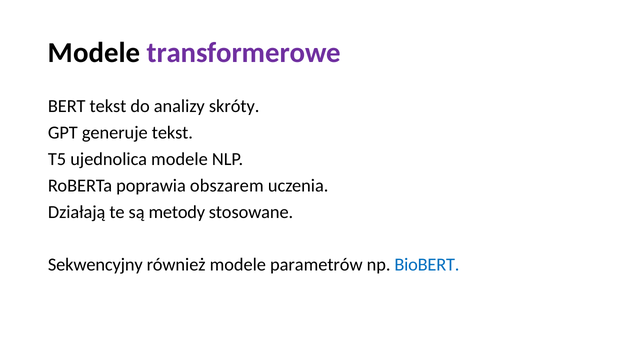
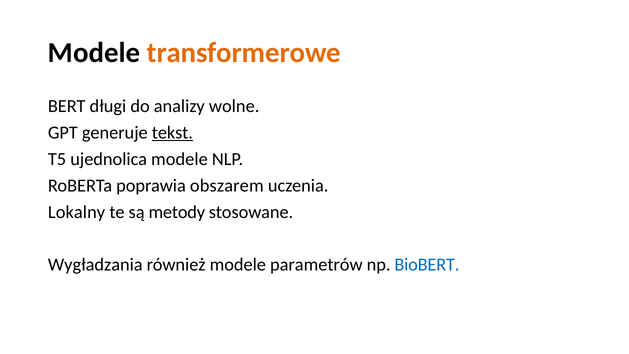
transformerowe colour: purple -> orange (244, 53)
BERT tekst: tekst -> długi (108, 106)
skróty: skróty -> wolne (234, 106)
tekst underline: none -> present (172, 133)
Działają: Działają -> Lokalny (77, 212)
Sekwencyjny: Sekwencyjny -> Wygładzania (95, 265)
